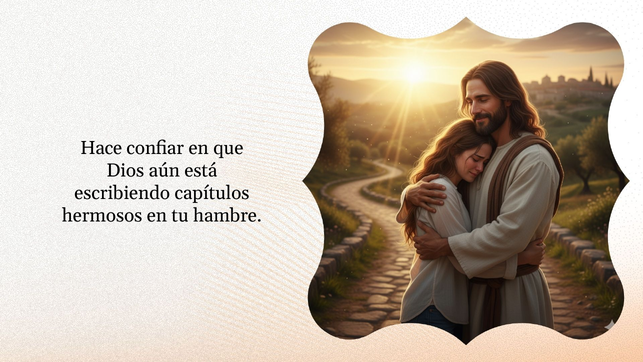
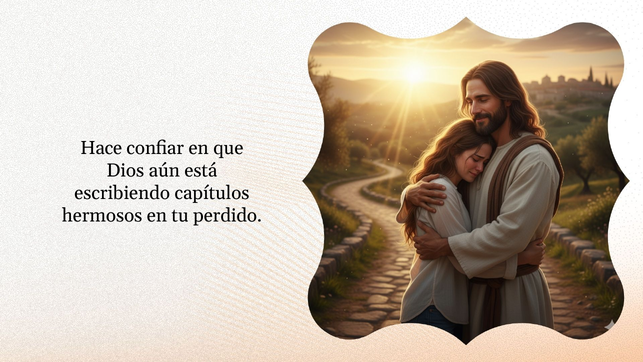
hambre: hambre -> perdido (228, 215)
